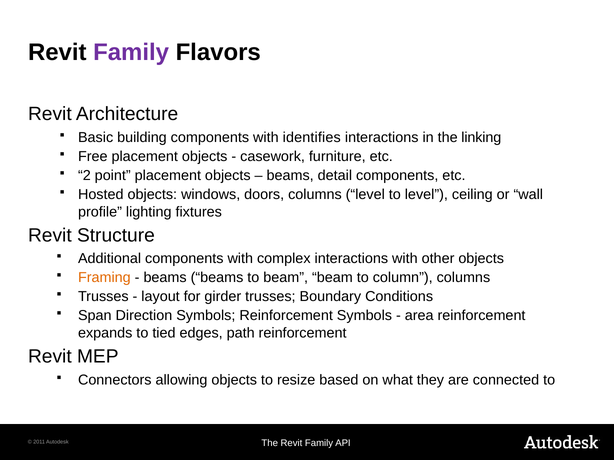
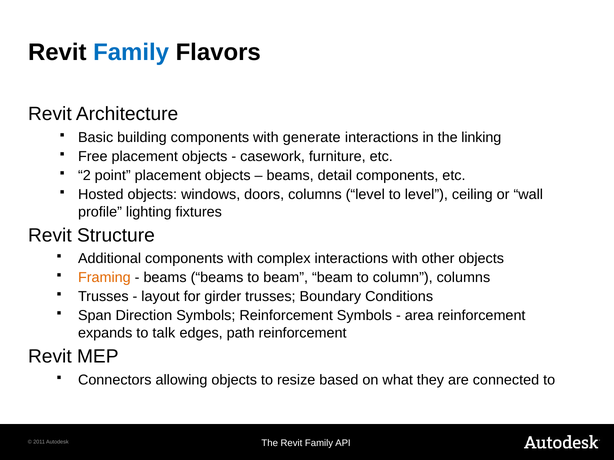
Family colour: purple -> blue (131, 52)
identifies: identifies -> generate (312, 138)
tied: tied -> talk (164, 333)
